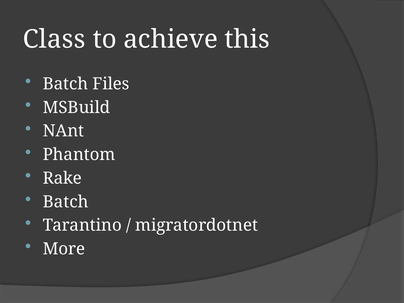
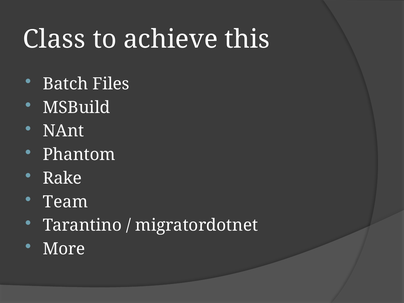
Batch: Batch -> Team (66, 202)
